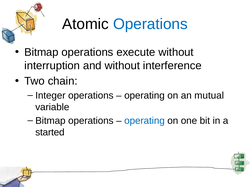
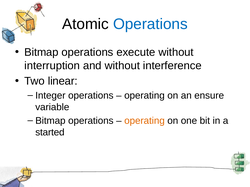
chain: chain -> linear (63, 81)
mutual: mutual -> ensure (209, 96)
operating colour: blue -> orange (144, 121)
